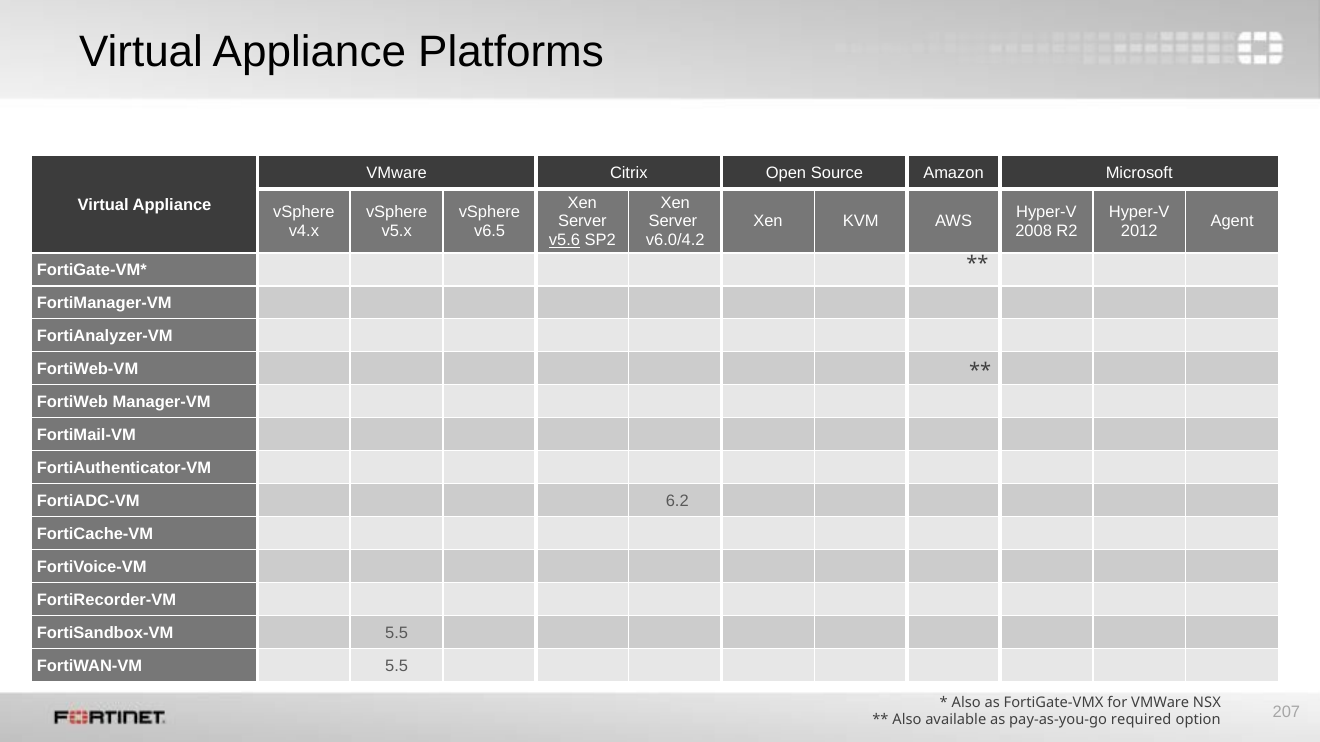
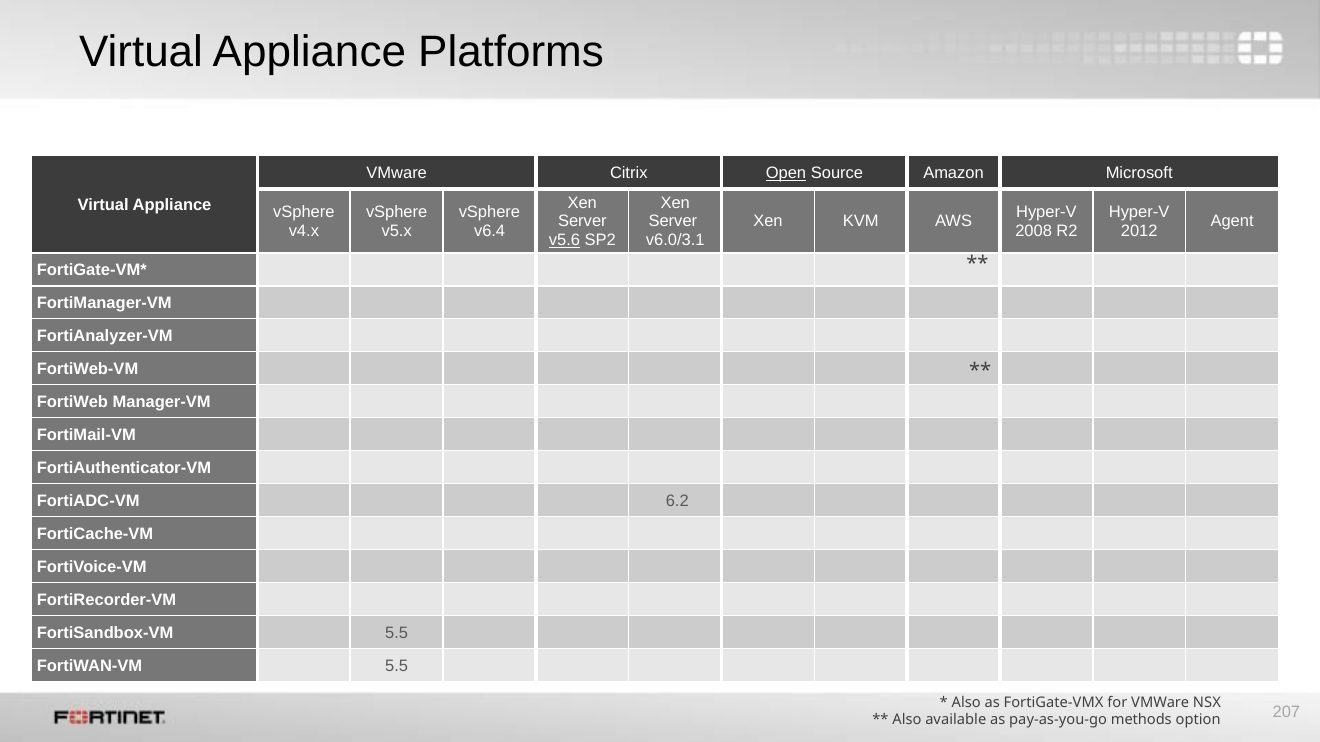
Open underline: none -> present (786, 173)
v6.5: v6.5 -> v6.4 (490, 231)
v6.0/4.2: v6.0/4.2 -> v6.0/3.1 (675, 240)
required: required -> methods (1141, 721)
